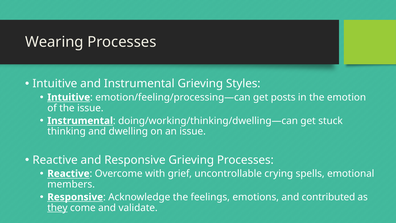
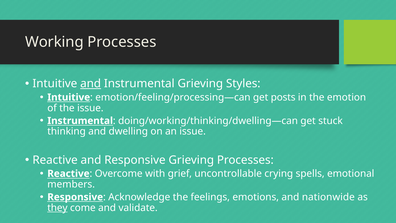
Wearing: Wearing -> Working (54, 42)
and underline: none -> present (91, 84)
contributed: contributed -> nationwide (328, 197)
